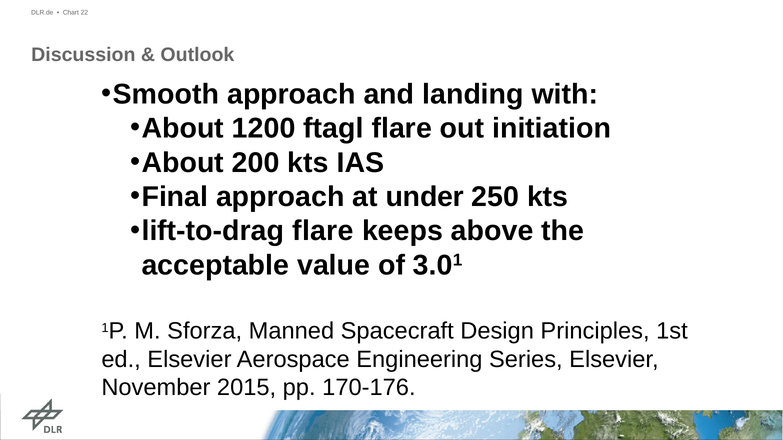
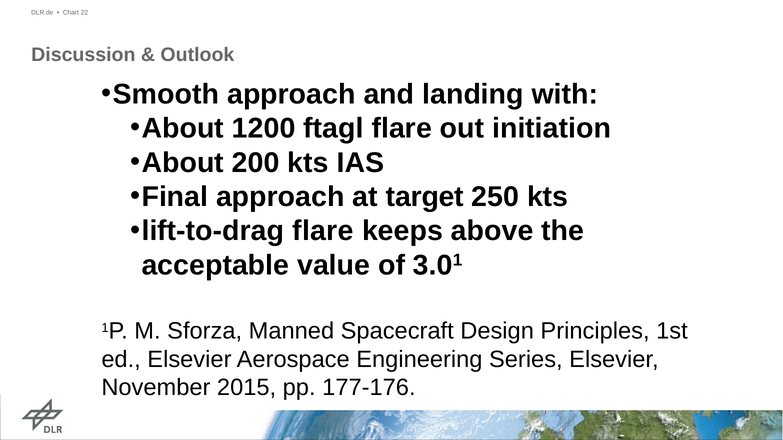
under: under -> target (425, 197)
170-176: 170-176 -> 177-176 (369, 388)
